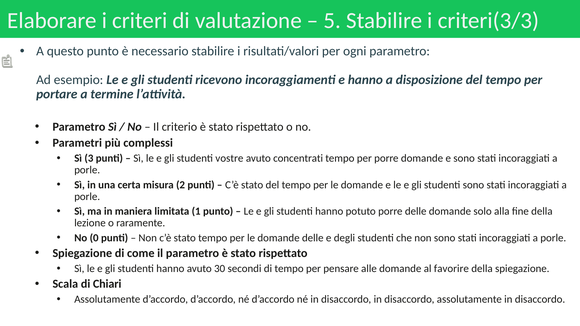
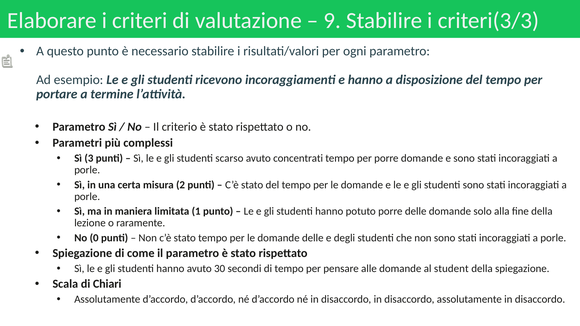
5: 5 -> 9 (332, 21)
vostre: vostre -> scarso (229, 158)
favorire: favorire -> student (451, 269)
